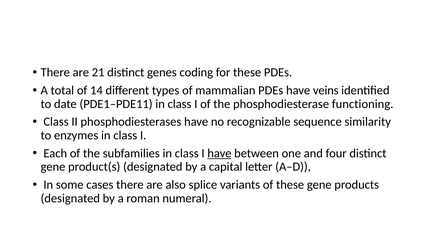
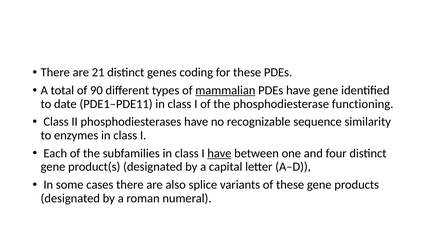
14: 14 -> 90 (96, 90)
mammalian underline: none -> present (225, 90)
have veins: veins -> gene (326, 90)
